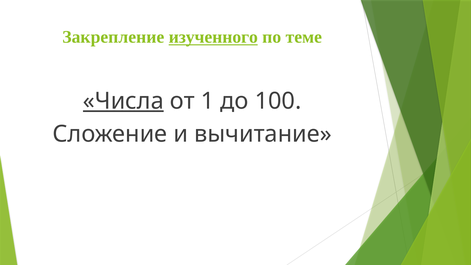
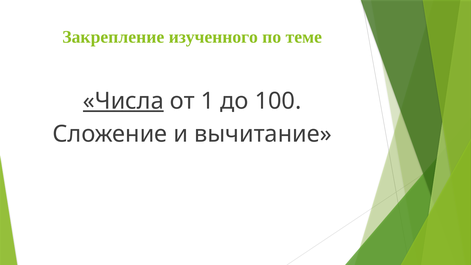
изученного underline: present -> none (213, 37)
